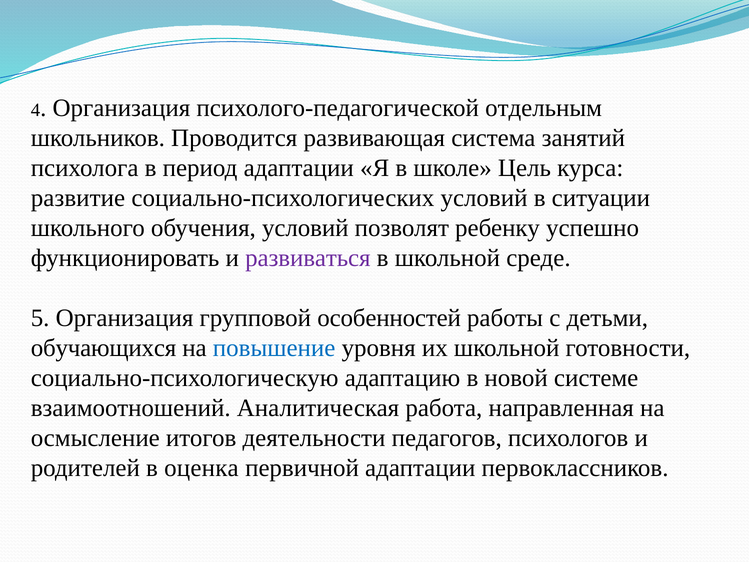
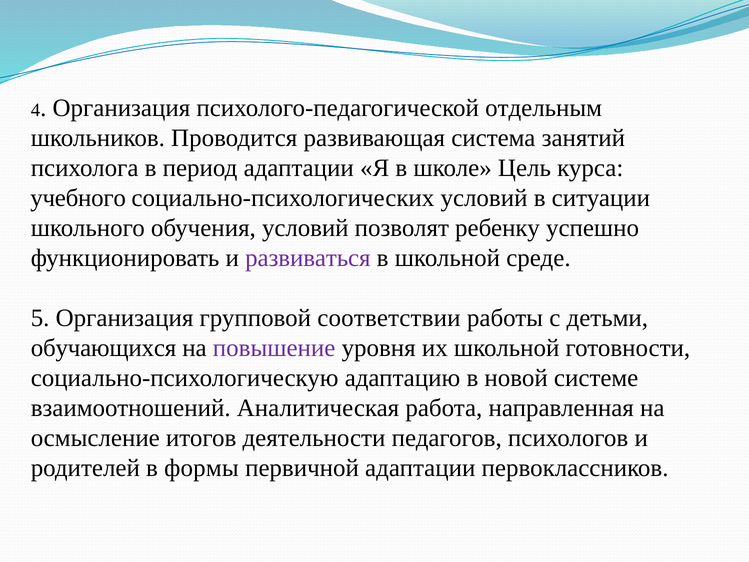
развитие: развитие -> учебного (78, 198)
особенностей: особенностей -> соответствии (389, 318)
повышение colour: blue -> purple (274, 348)
оценка: оценка -> формы (201, 468)
